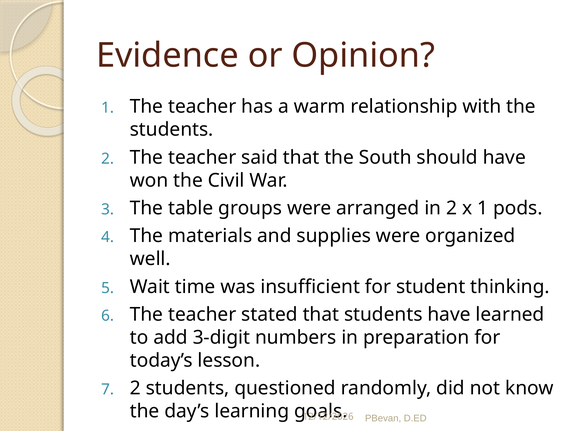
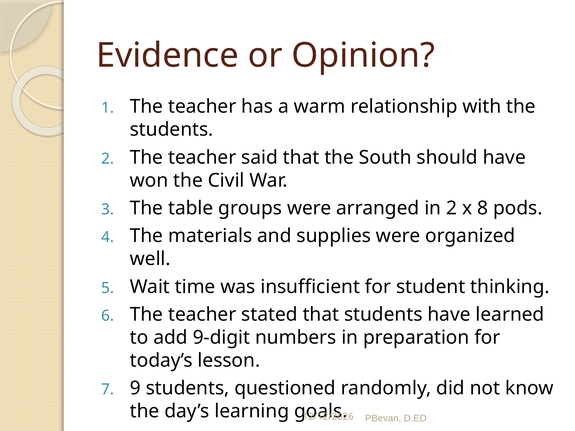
x 1: 1 -> 8 (483, 208)
3-digit: 3-digit -> 9-digit (221, 338)
2: 2 -> 9 (135, 389)
